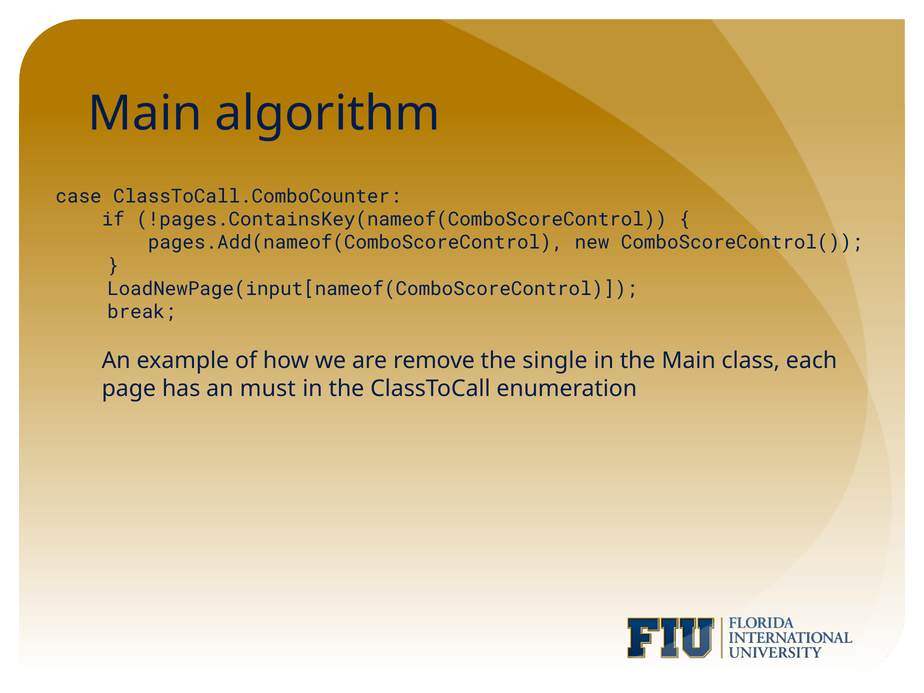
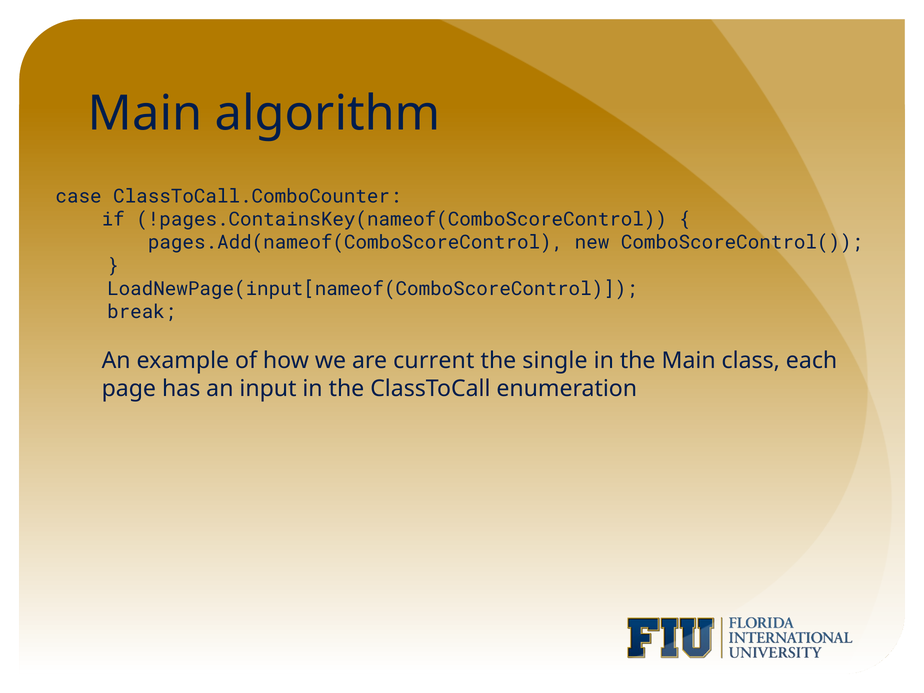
remove: remove -> current (434, 361)
must: must -> input (268, 388)
